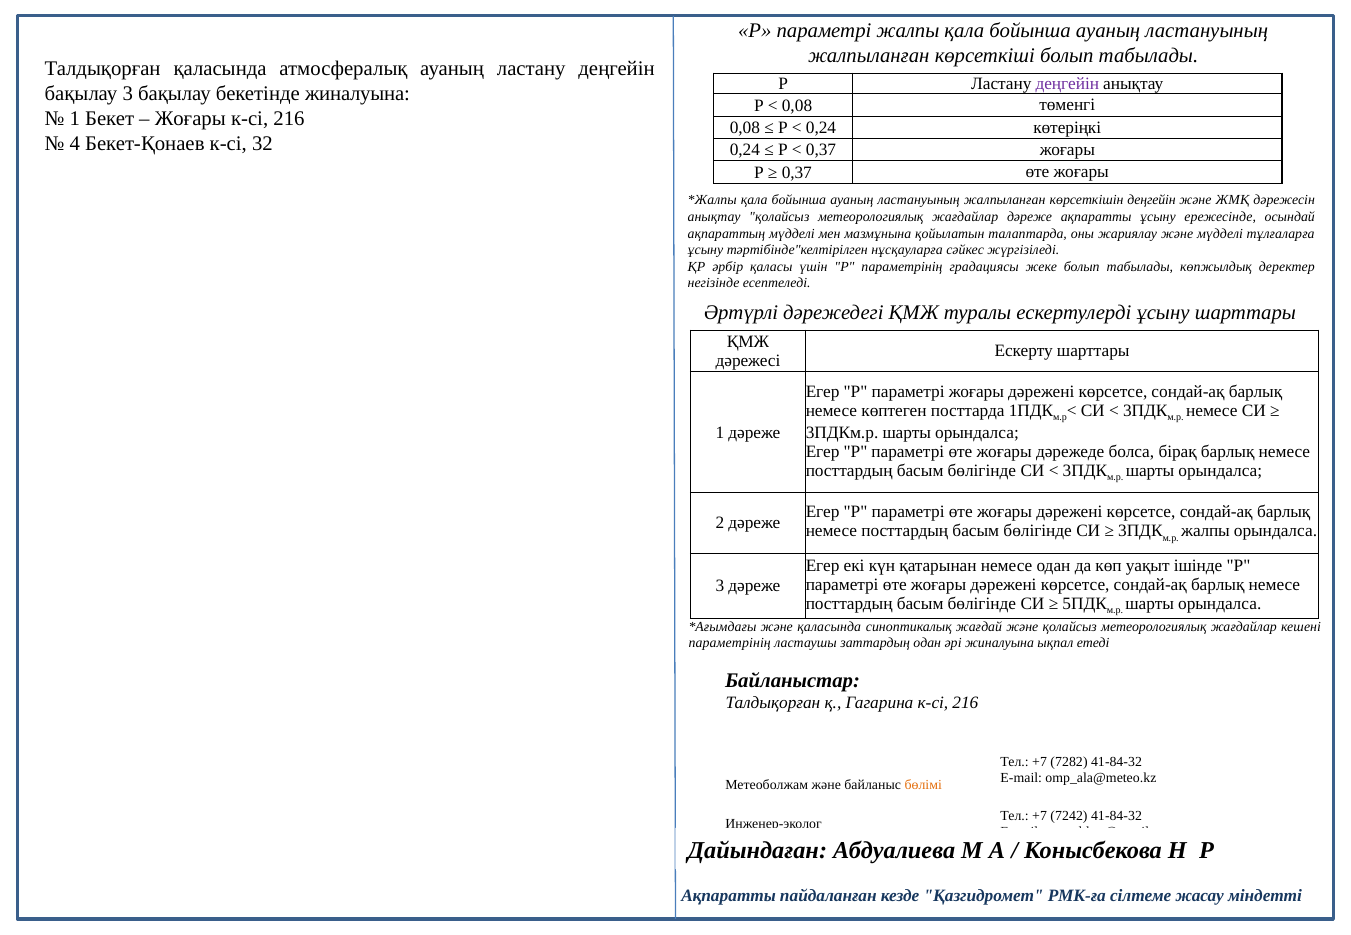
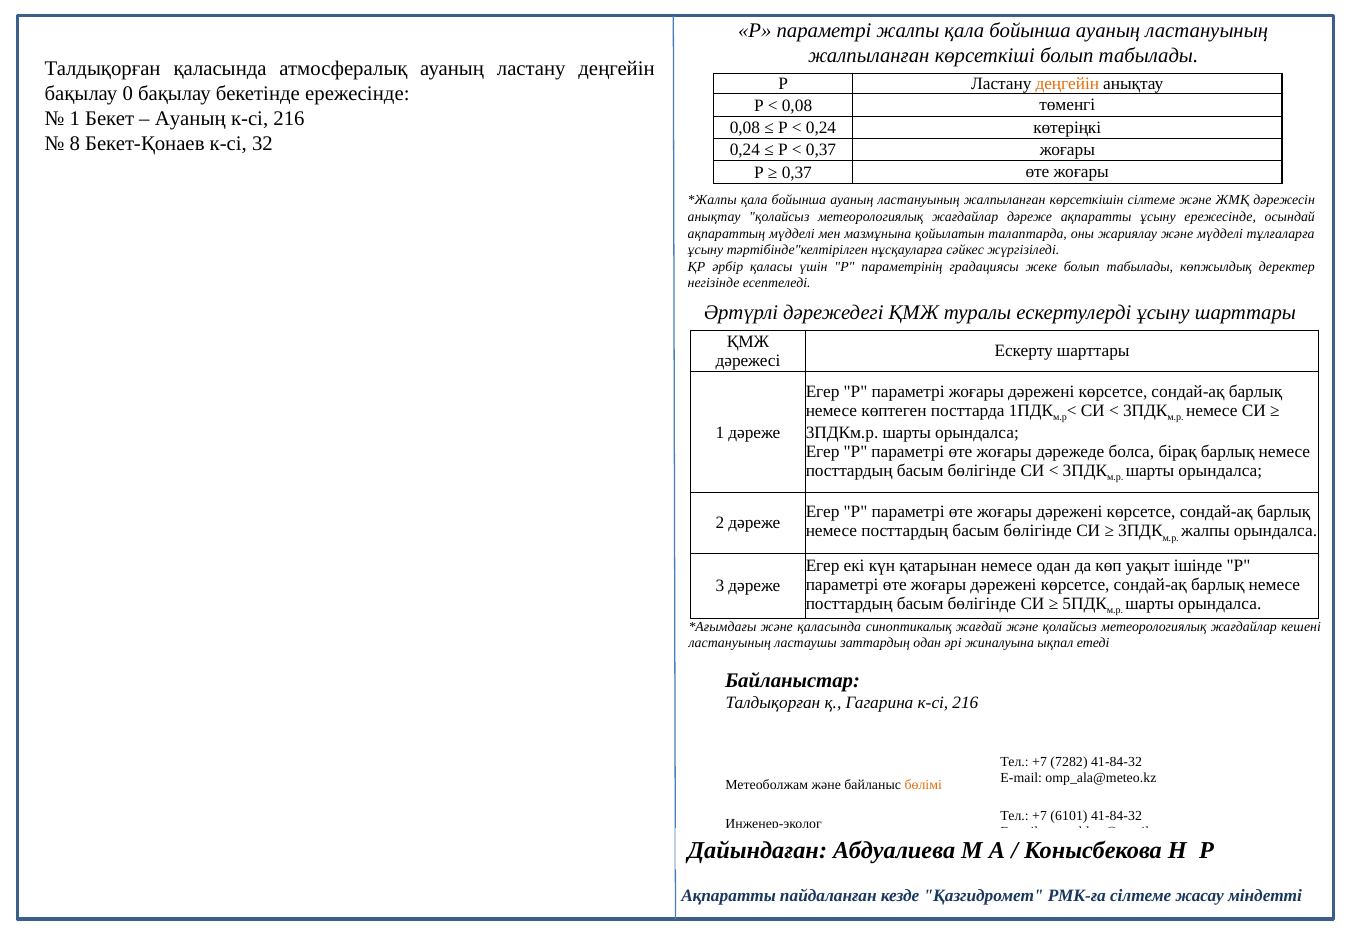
деңгейін colour: purple -> orange (1067, 83)
бақылау 3: 3 -> 0 (128, 94)
бекетінде жиналуына: жиналуына -> ережесінде (357, 94)
Жоғары: Жоғары -> Ауаның (190, 119)
4: 4 -> 8 (75, 144)
көрсеткішін деңгейін: деңгейін -> сілтеме (1151, 200)
параметрінің: параметрінің -> ластануының (730, 644)
7242: 7242 -> 6101 (1069, 817)
